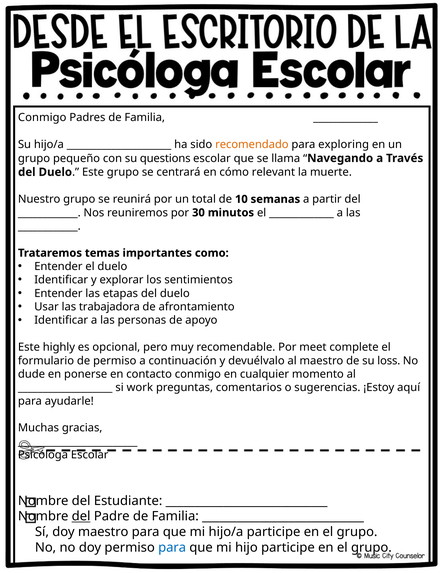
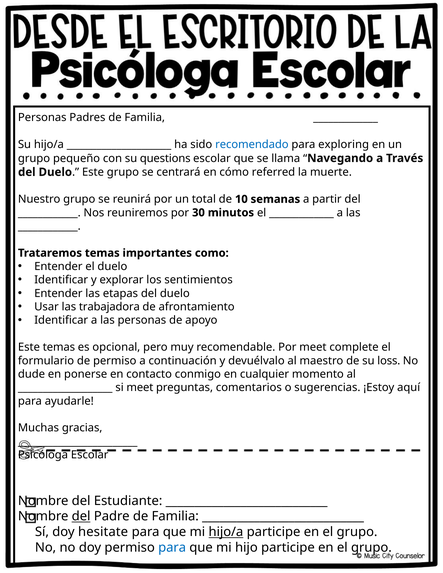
Conmigo: Conmigo -> Personas (42, 118)
recomendado colour: orange -> blue (252, 145)
relevant: relevant -> referred (273, 172)
Este highly: highly -> temas (59, 347)
si work: work -> meet (140, 388)
doy maestro: maestro -> hesitate (103, 532)
hijo/a underline: none -> present (226, 532)
